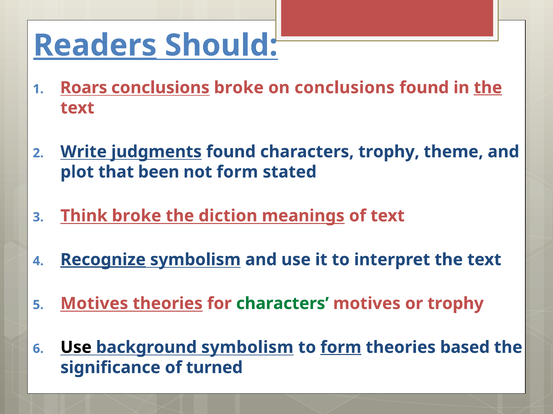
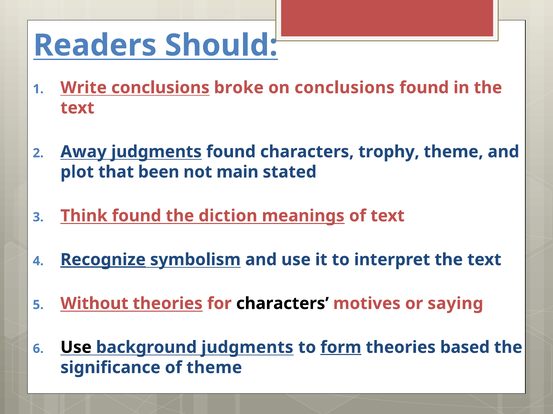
Readers underline: present -> none (95, 45)
Roars: Roars -> Write (84, 88)
the underline: present -> none (488, 88)
Write: Write -> Away (84, 152)
not form: form -> main (237, 172)
Think broke: broke -> found (137, 216)
Motives: Motives -> Without (94, 304)
characters colour: green -> black (282, 304)
or trophy: trophy -> saying (455, 304)
background symbolism: symbolism -> judgments (247, 348)
of turned: turned -> theme (214, 368)
